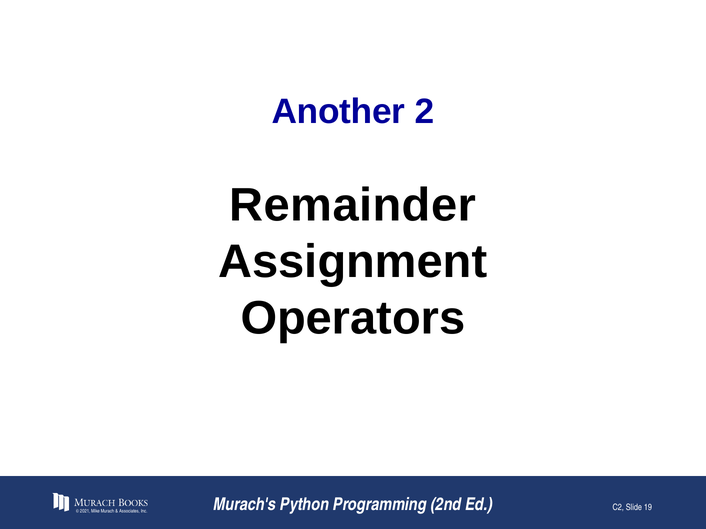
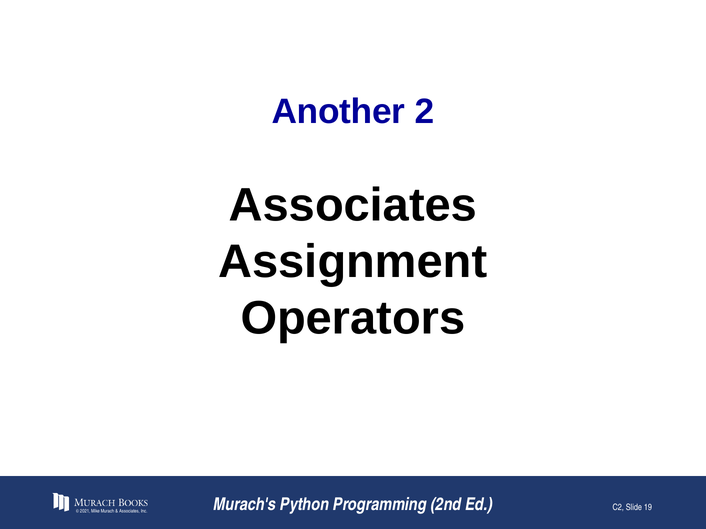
Remainder: Remainder -> Associates (353, 206)
